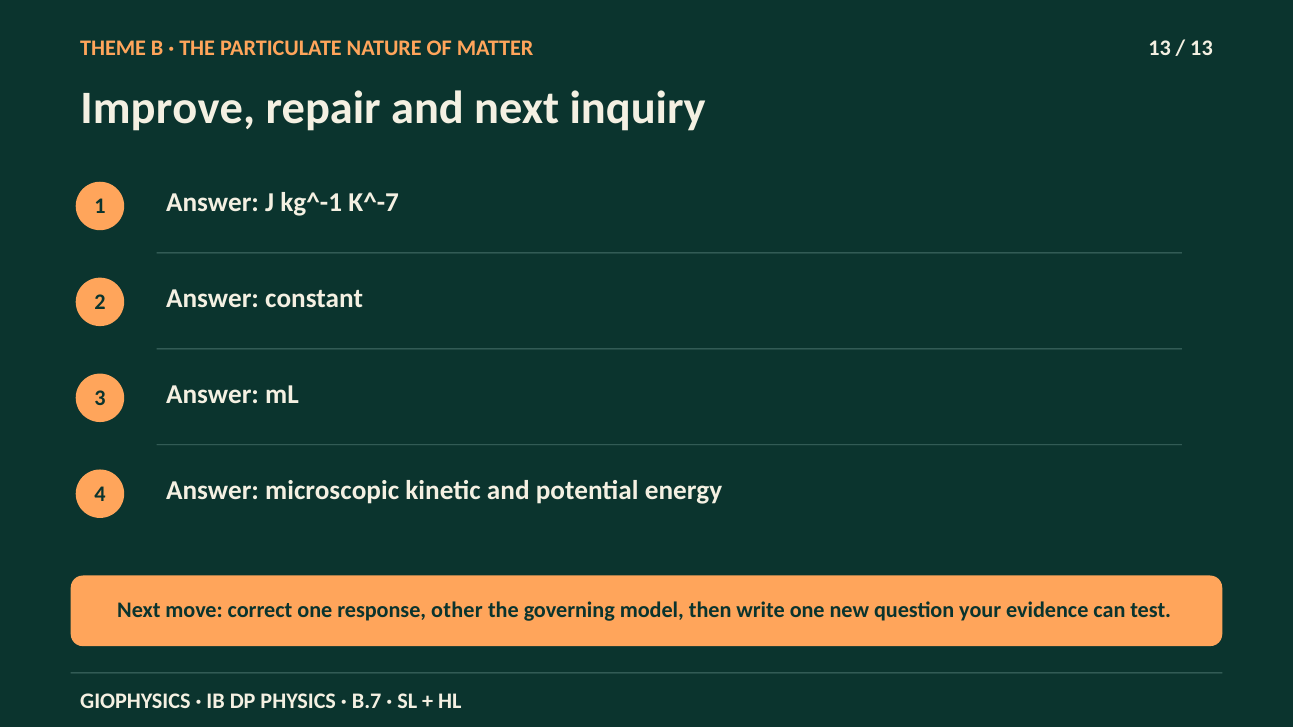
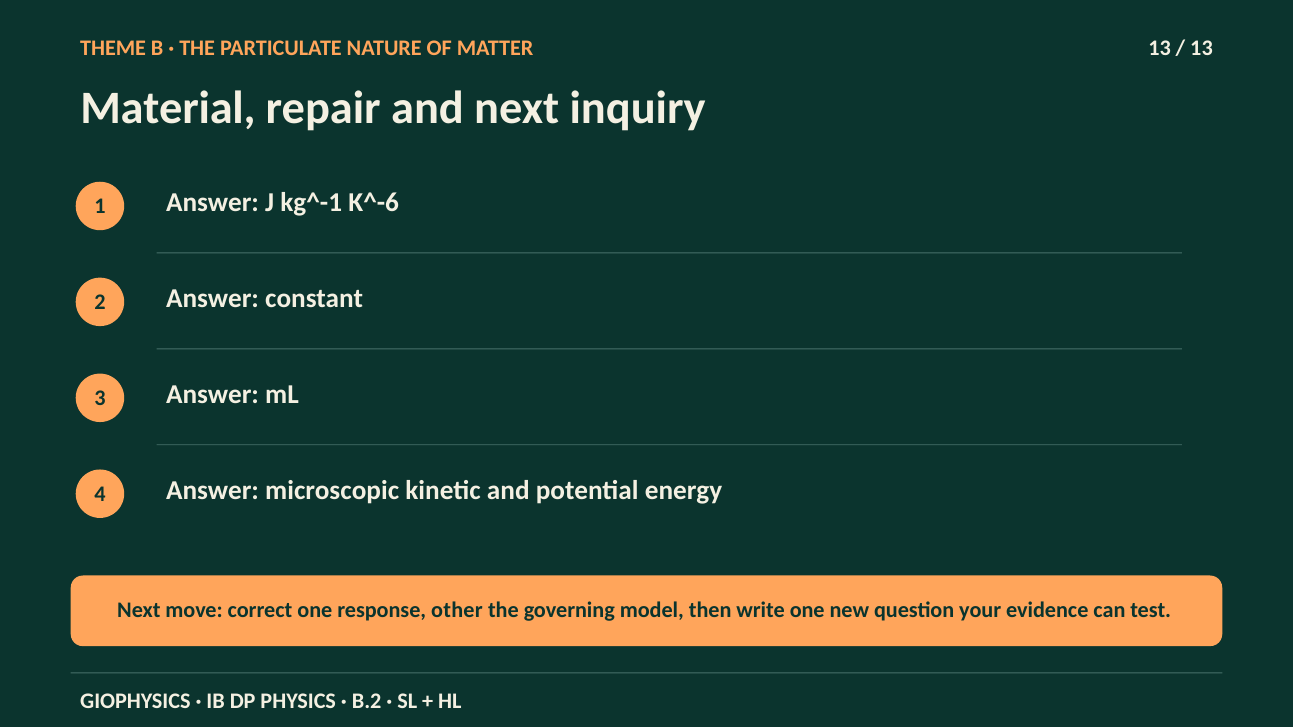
Improve: Improve -> Material (168, 109)
K^-7: K^-7 -> K^-6 (374, 203)
B.7: B.7 -> B.2 (367, 701)
